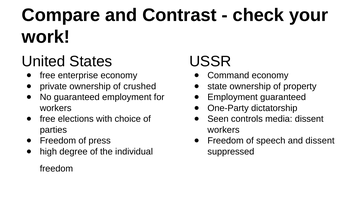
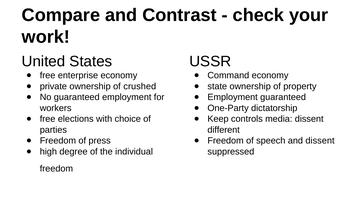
Seen: Seen -> Keep (218, 119)
workers: workers -> different (224, 130)
